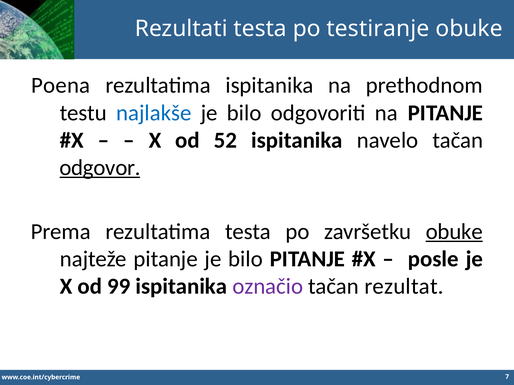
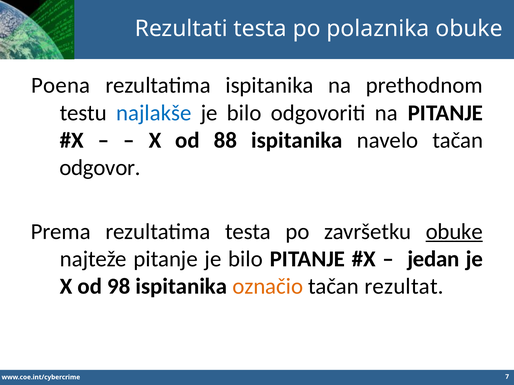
testiranje: testiranje -> polaznika (378, 29)
52: 52 -> 88 (225, 140)
odgovor underline: present -> none (100, 168)
posle: posle -> jedan (433, 259)
99: 99 -> 98 (119, 287)
označio colour: purple -> orange (268, 287)
